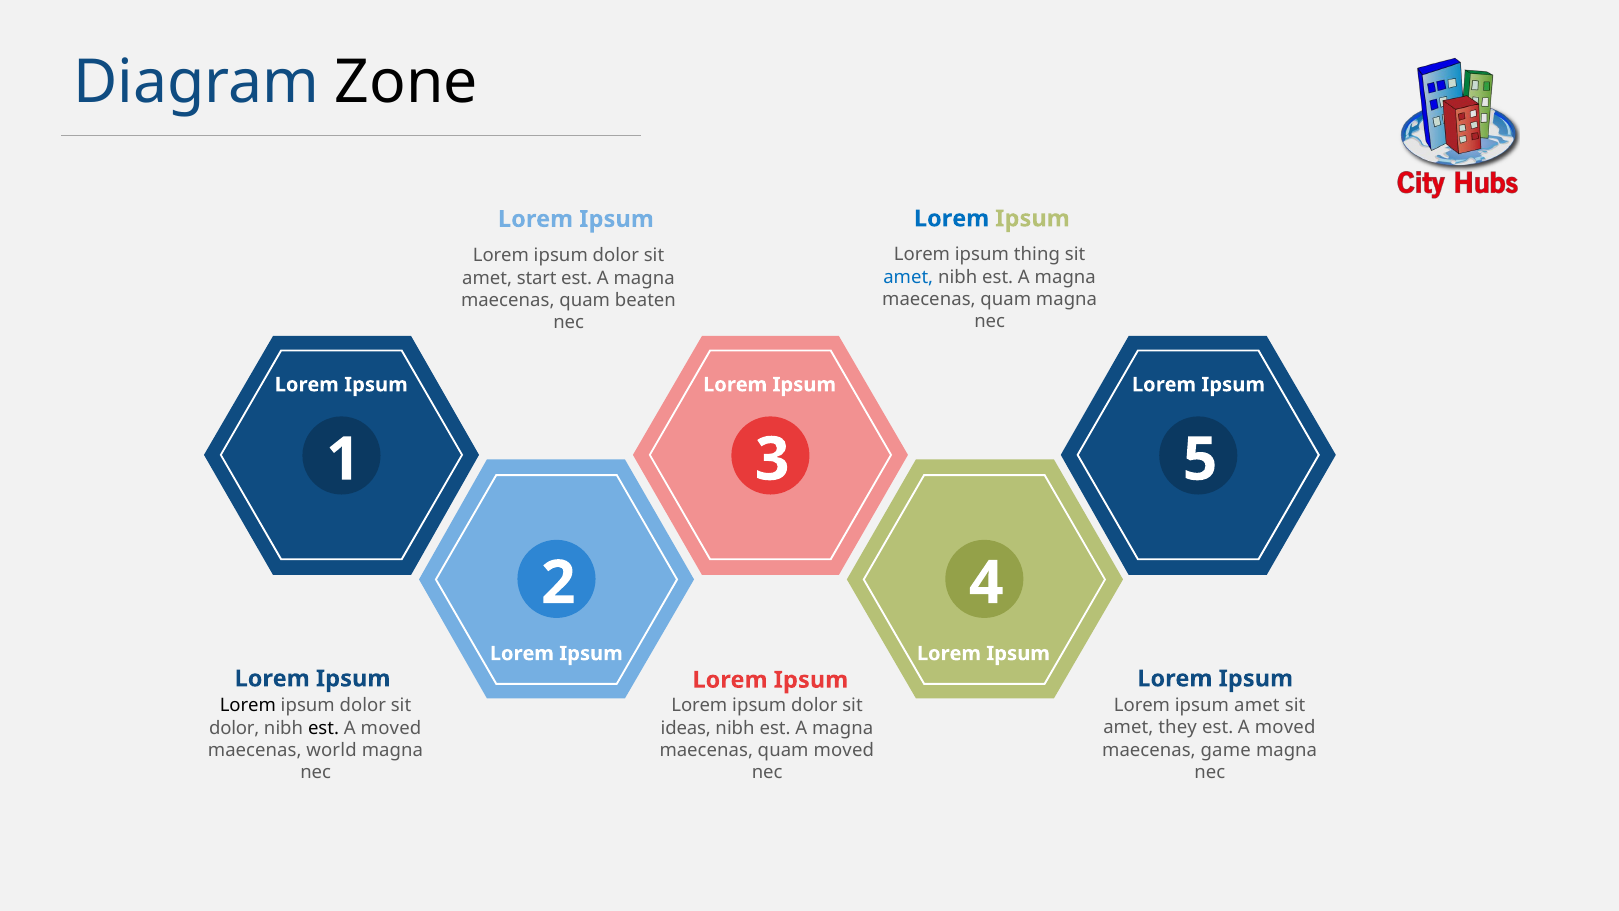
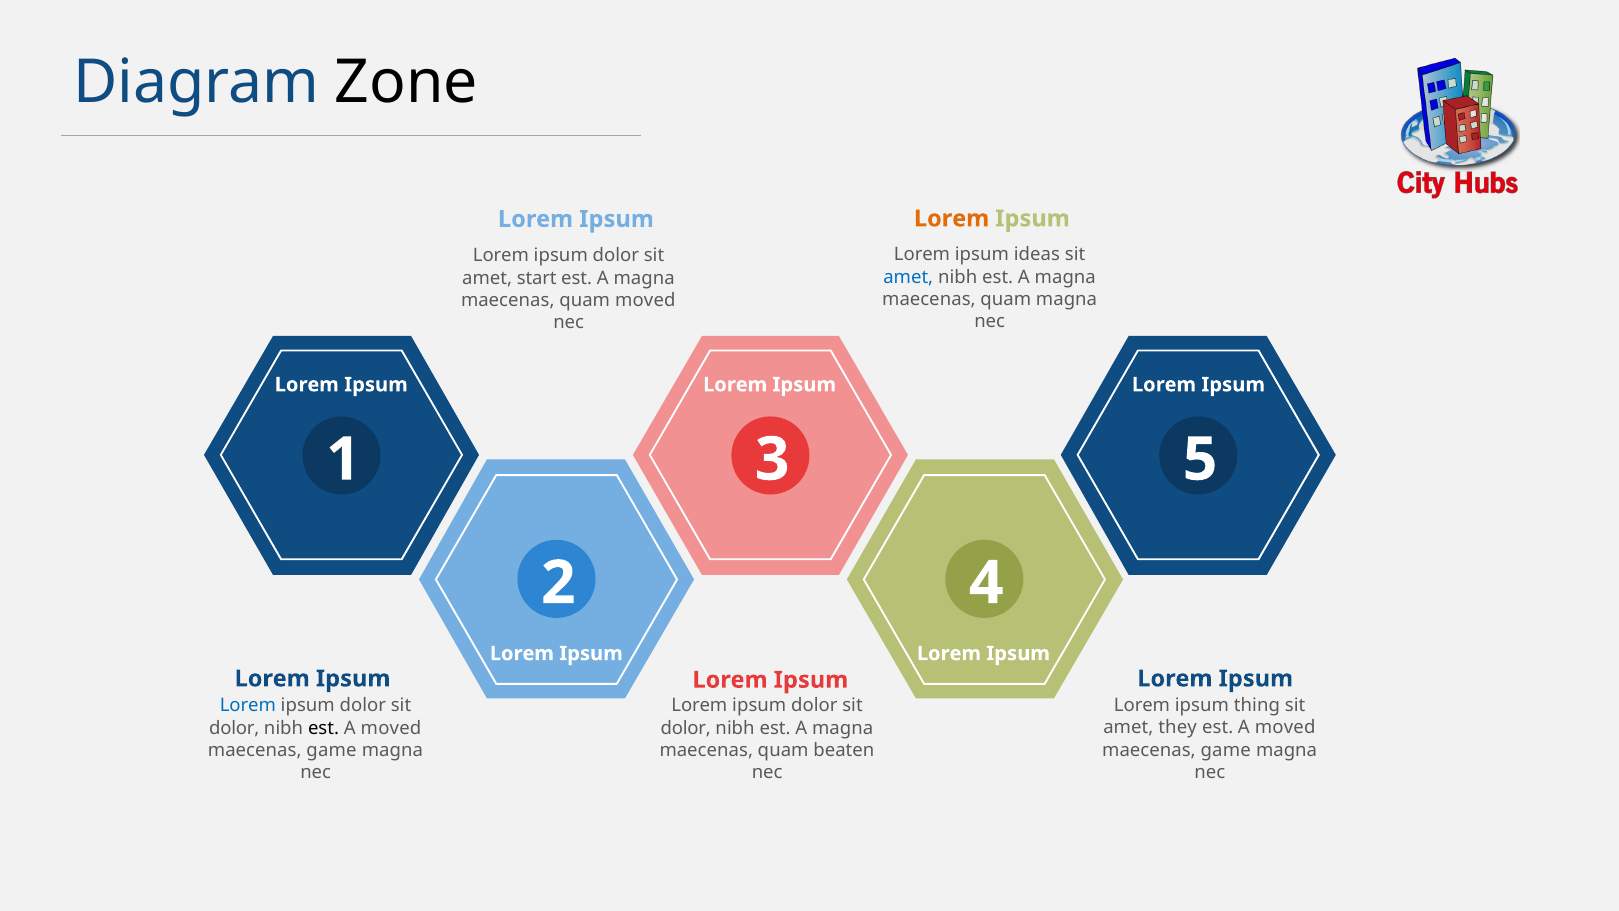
Lorem colour: blue -> orange (952, 219)
thing: thing -> ideas (1037, 255)
quam beaten: beaten -> moved (645, 300)
ipsum amet: amet -> thing (1257, 705)
Lorem colour: black -> blue (248, 705)
ideas: ideas -> dolor (686, 728)
world: world -> game (331, 750)
quam moved: moved -> beaten (844, 750)
